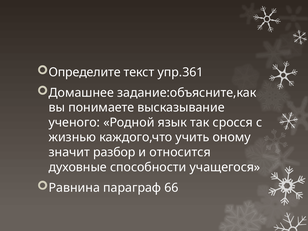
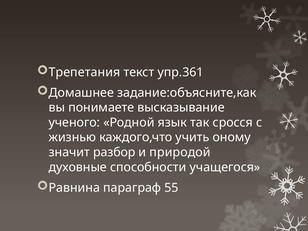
Определите: Определите -> Трепетания (84, 72)
относится: относится -> природой (180, 152)
66: 66 -> 55 (171, 188)
